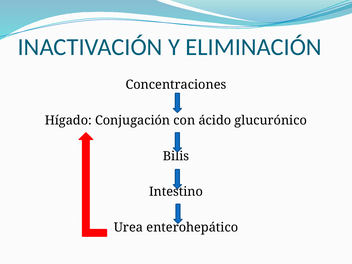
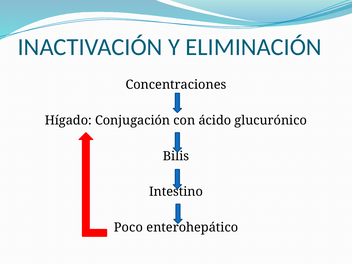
Urea: Urea -> Poco (128, 227)
